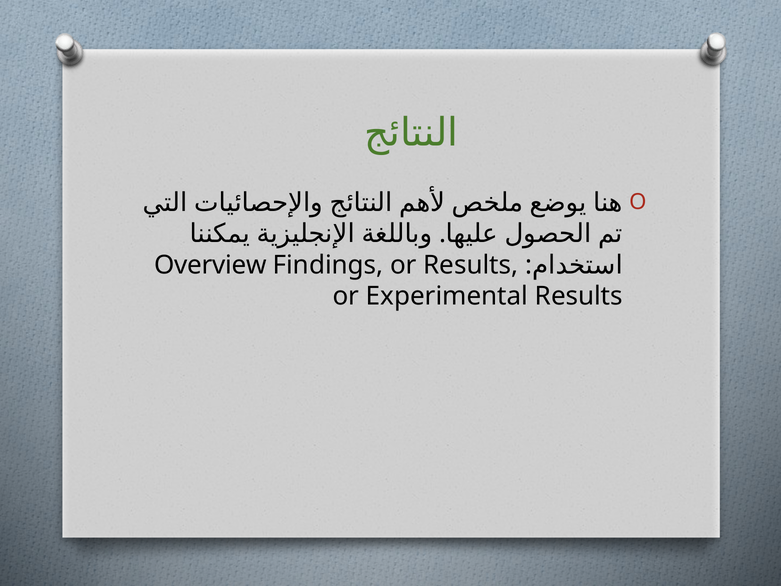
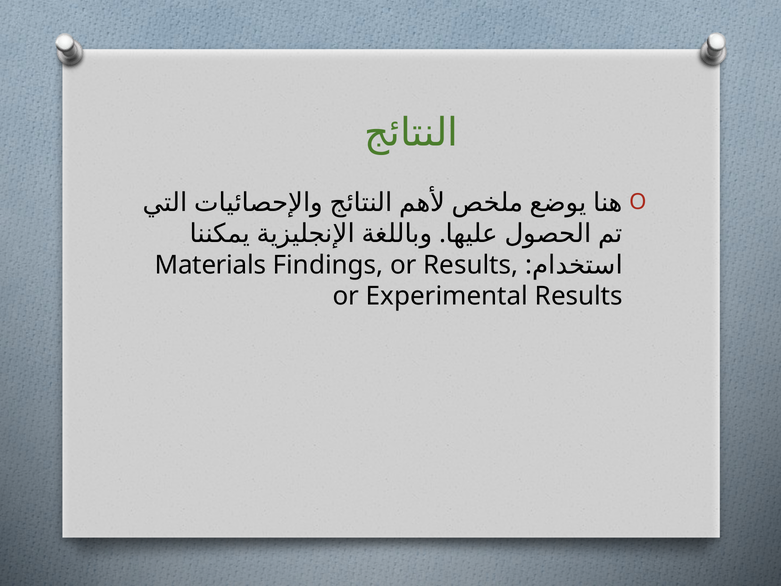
Overview: Overview -> Materials (210, 265)
